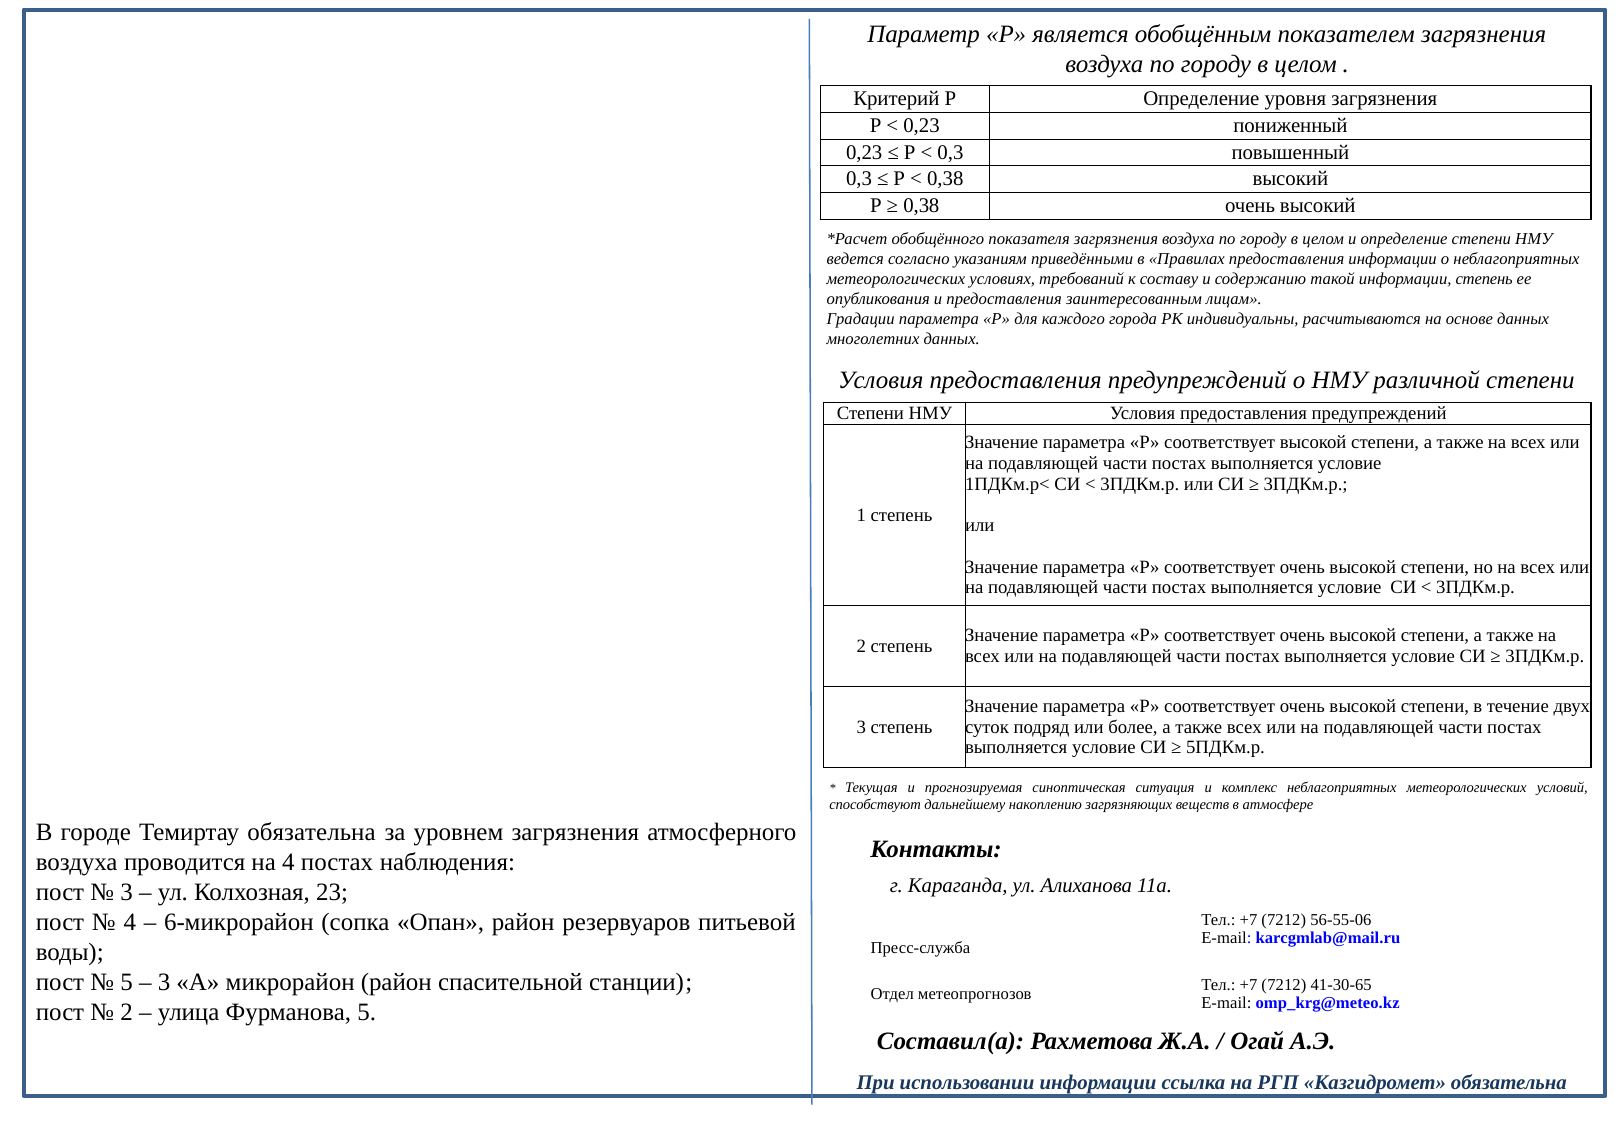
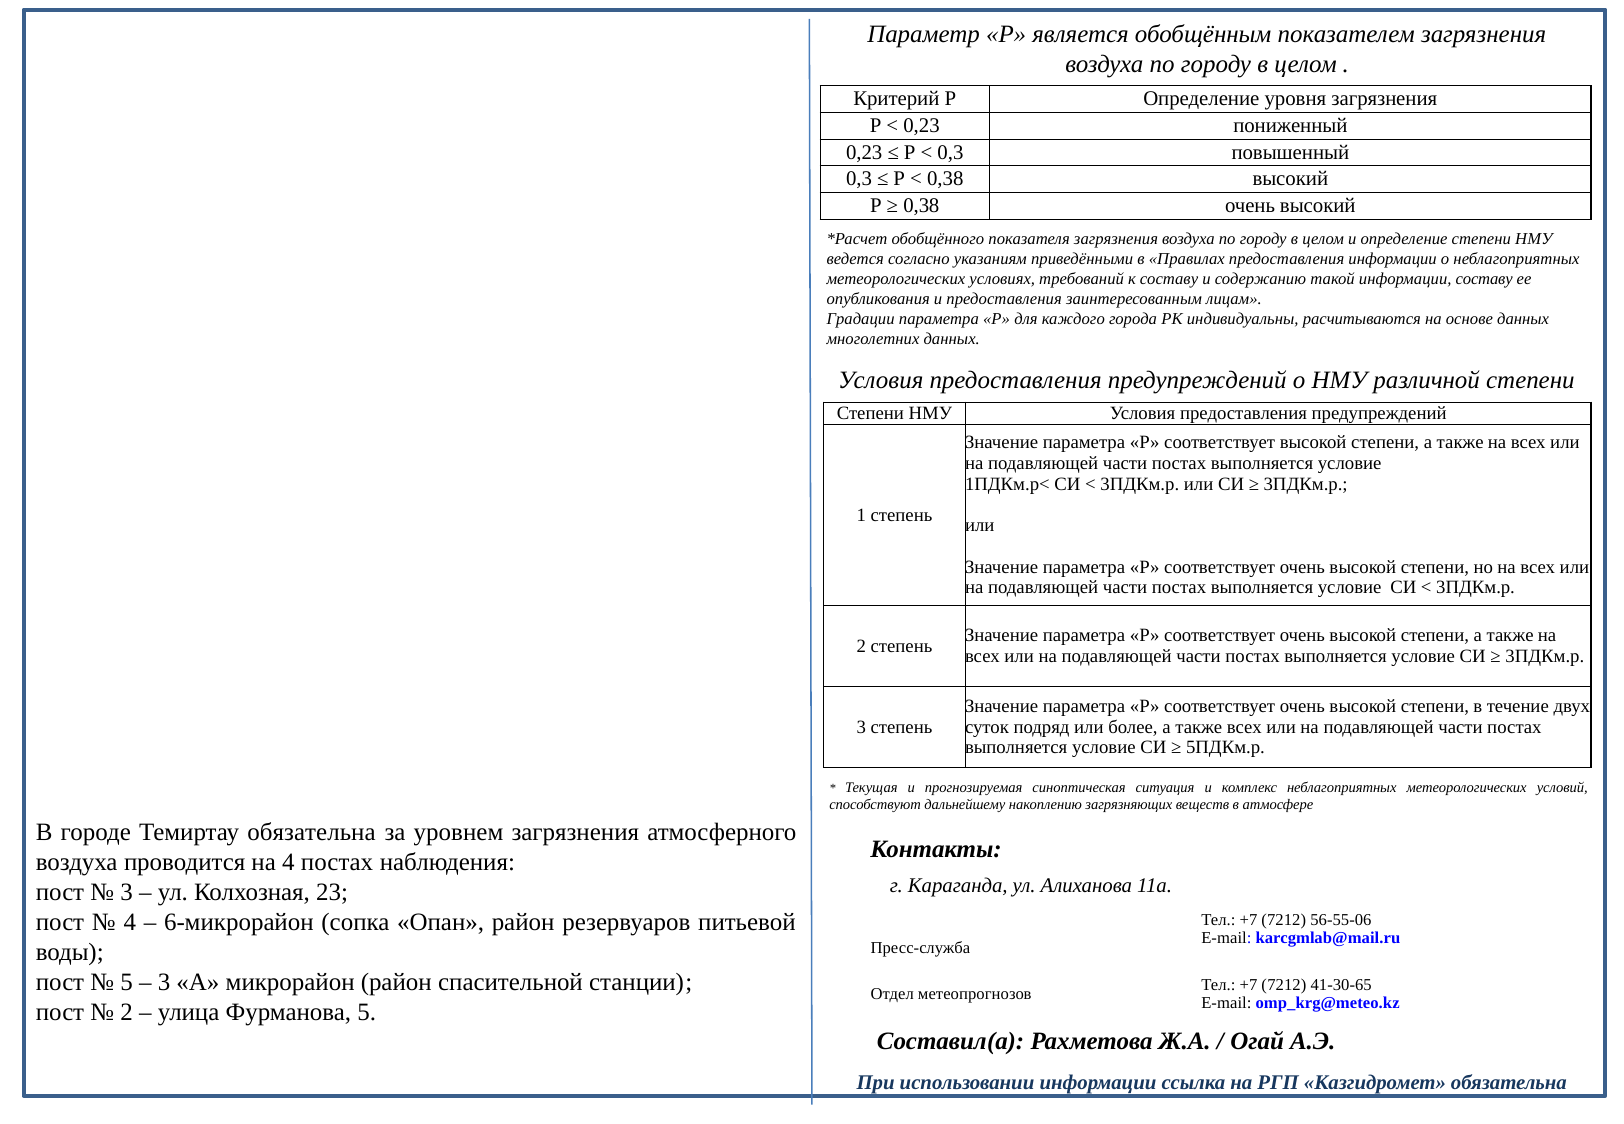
информации степень: степень -> составу (1484, 279)
